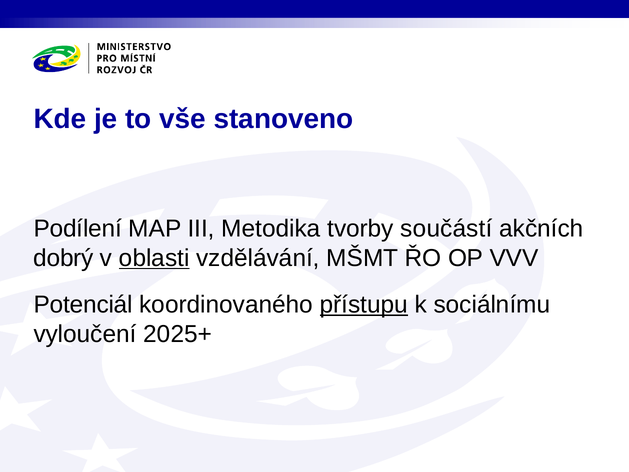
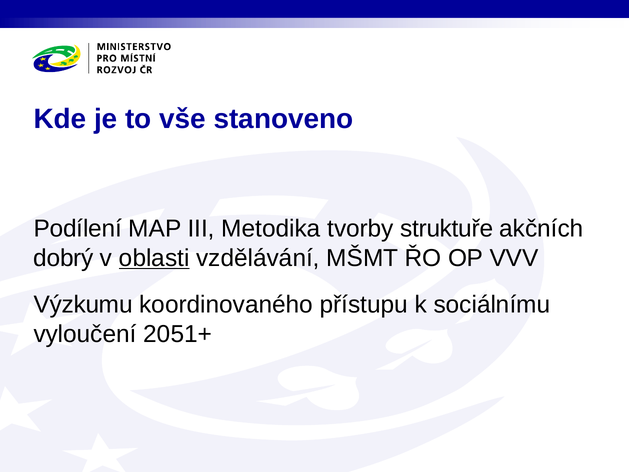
součástí: součástí -> struktuře (447, 228)
Potenciál: Potenciál -> Výzkumu (83, 305)
přístupu underline: present -> none (364, 305)
2025+: 2025+ -> 2051+ (178, 334)
